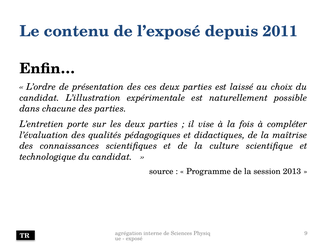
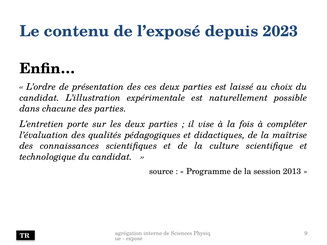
2011: 2011 -> 2023 (280, 31)
